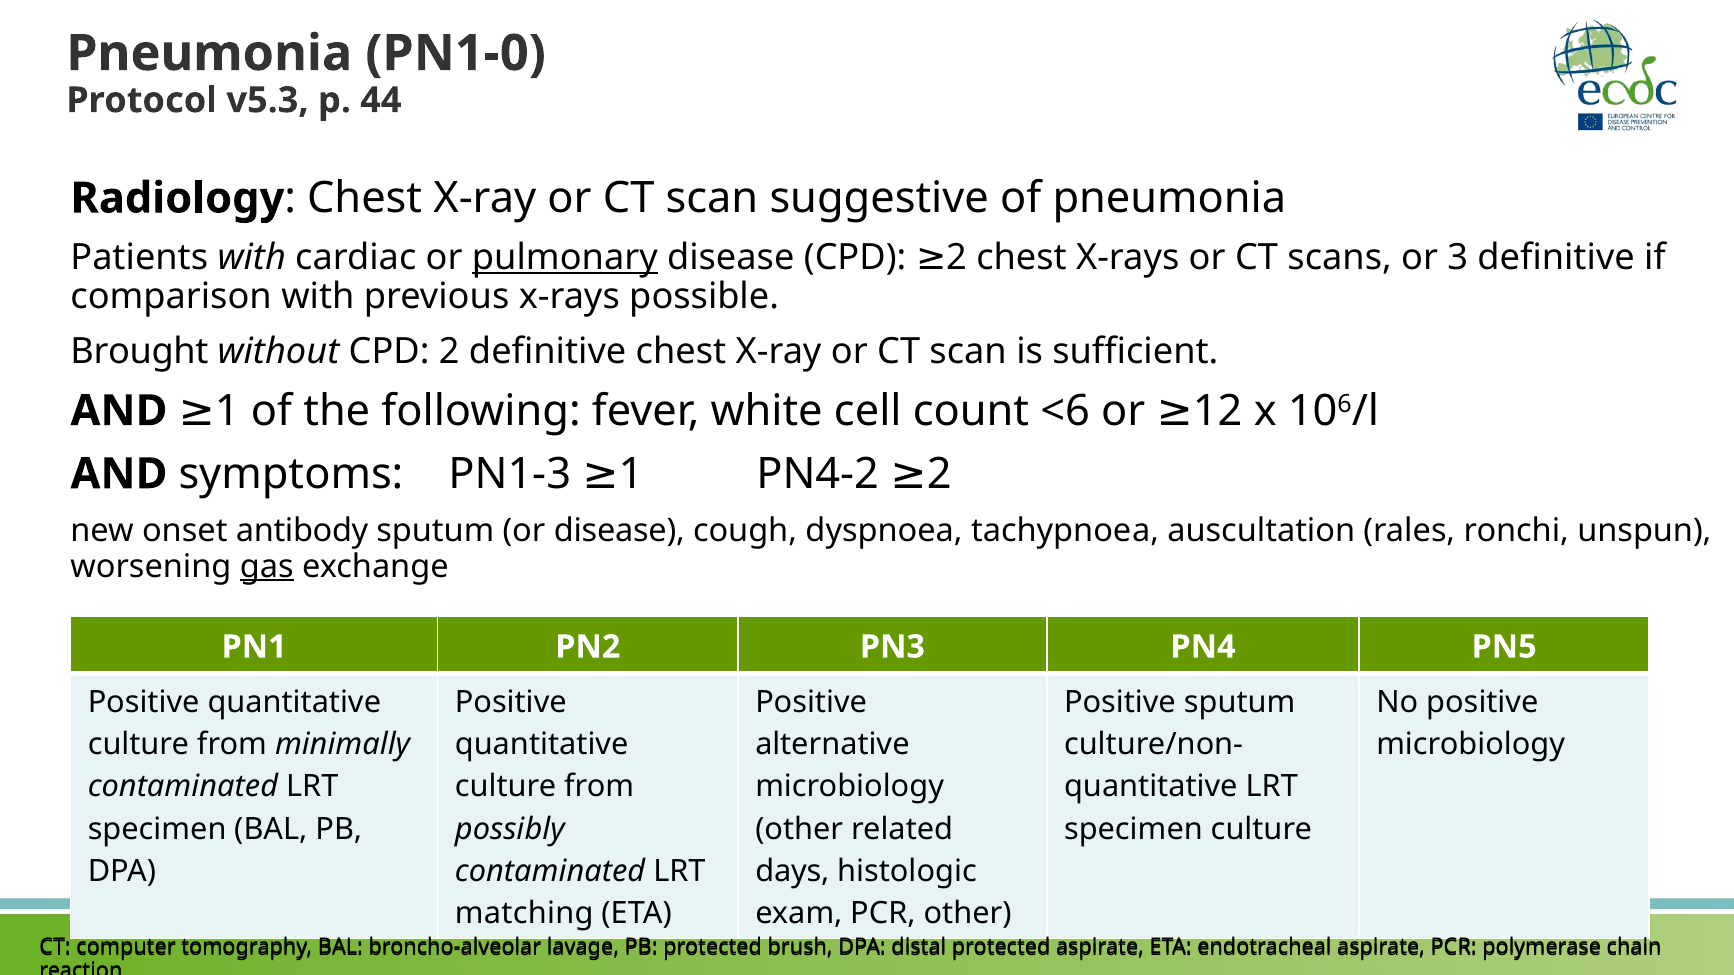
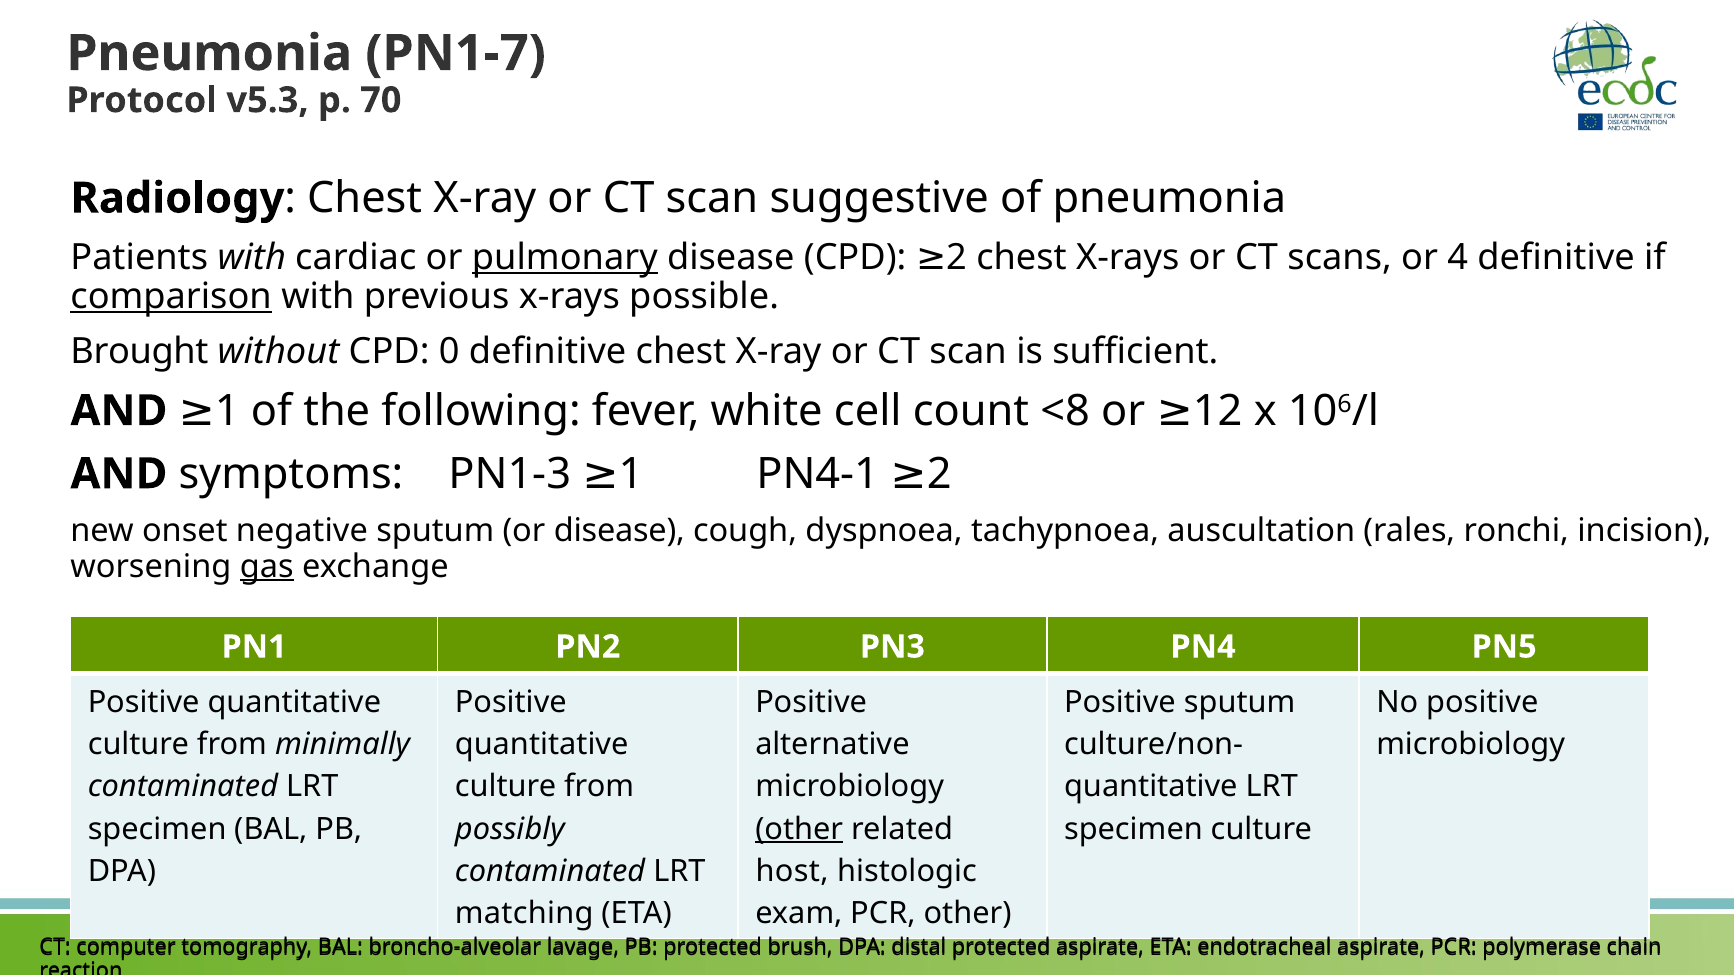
PN1-0: PN1-0 -> PN1-7 (456, 53)
44: 44 -> 70 (381, 100)
3: 3 -> 4 (1458, 258)
comparison underline: none -> present (171, 297)
without CPD 2: 2 -> 0 (449, 352)
<6: <6 -> <8 (1065, 411)
PN4-2: PN4-2 -> PN4-1 (818, 474)
antibody: antibody -> negative (302, 531)
unspun: unspun -> incision (1644, 531)
other underline: none -> present (799, 829)
days: days -> host (792, 871)
